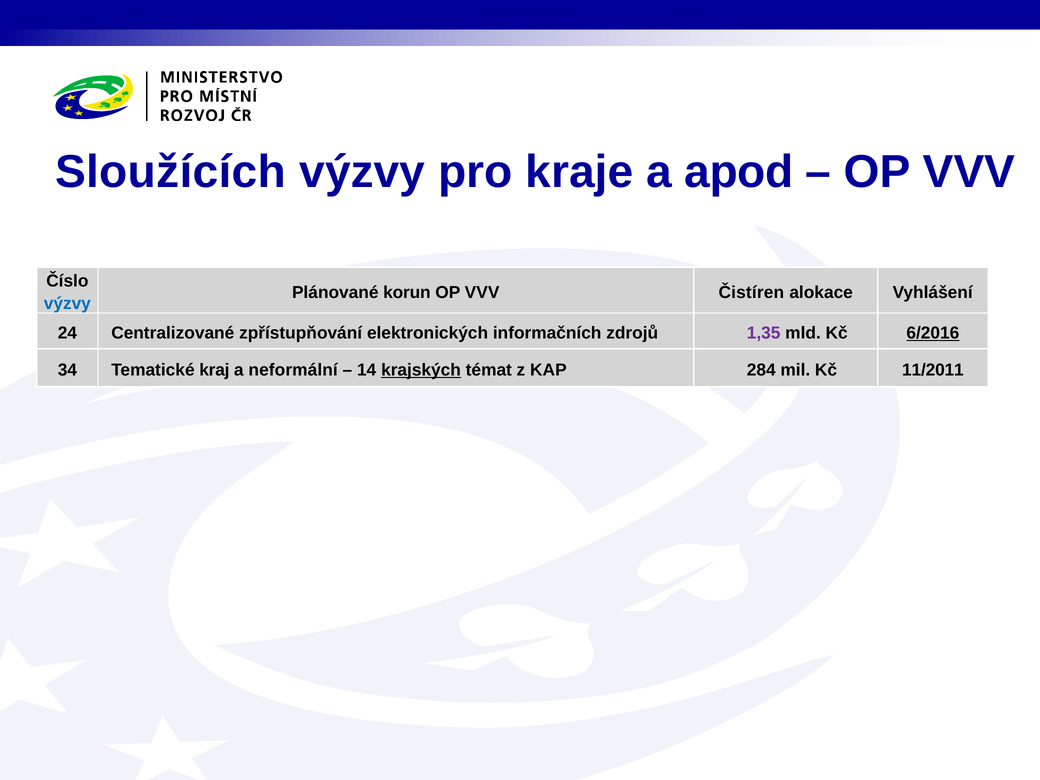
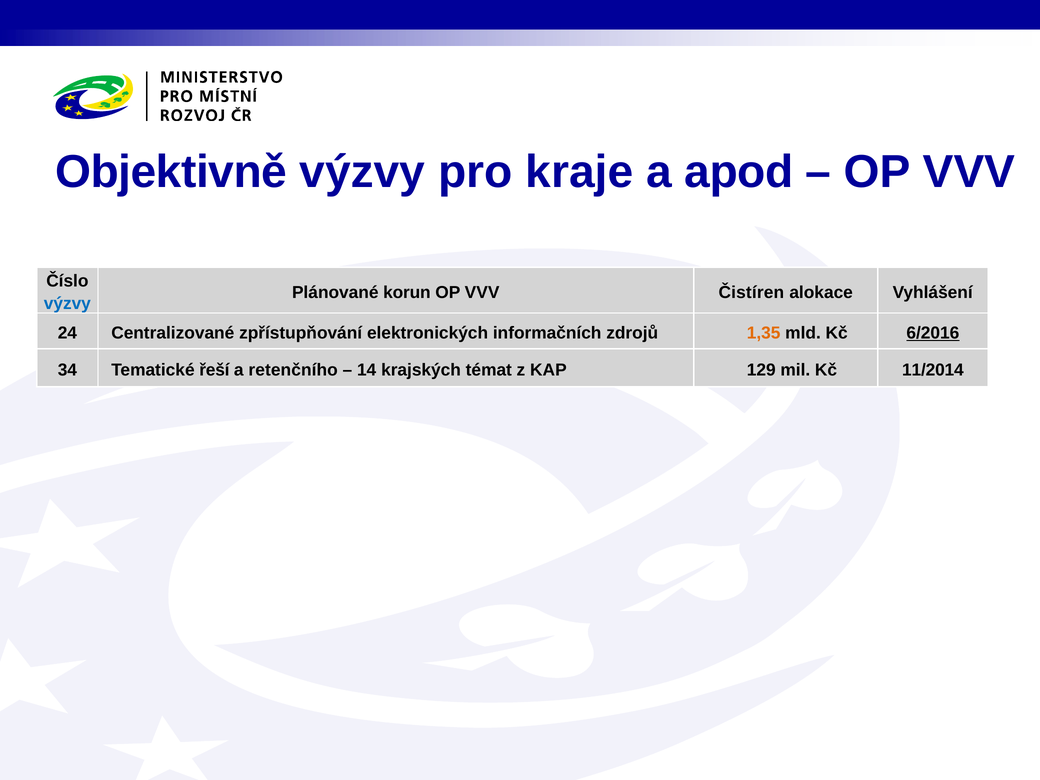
Sloužících: Sloužících -> Objektivně (171, 172)
1,35 colour: purple -> orange (764, 333)
kraj: kraj -> řeší (214, 370)
neformální: neformální -> retenčního (293, 370)
krajských underline: present -> none (421, 370)
284: 284 -> 129 (761, 370)
11/2011: 11/2011 -> 11/2014 (933, 370)
